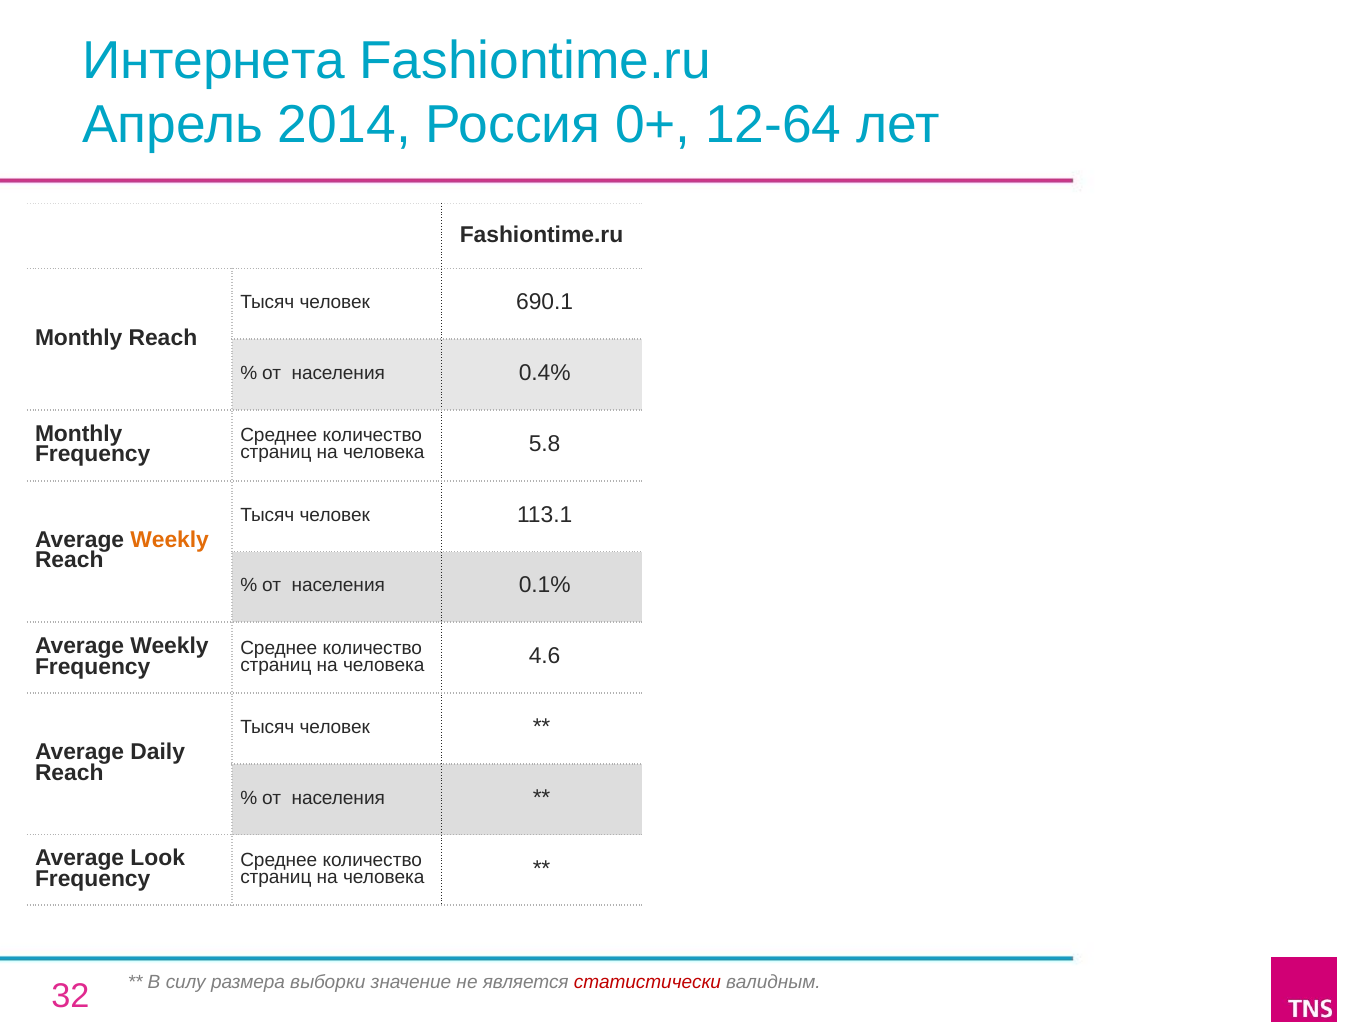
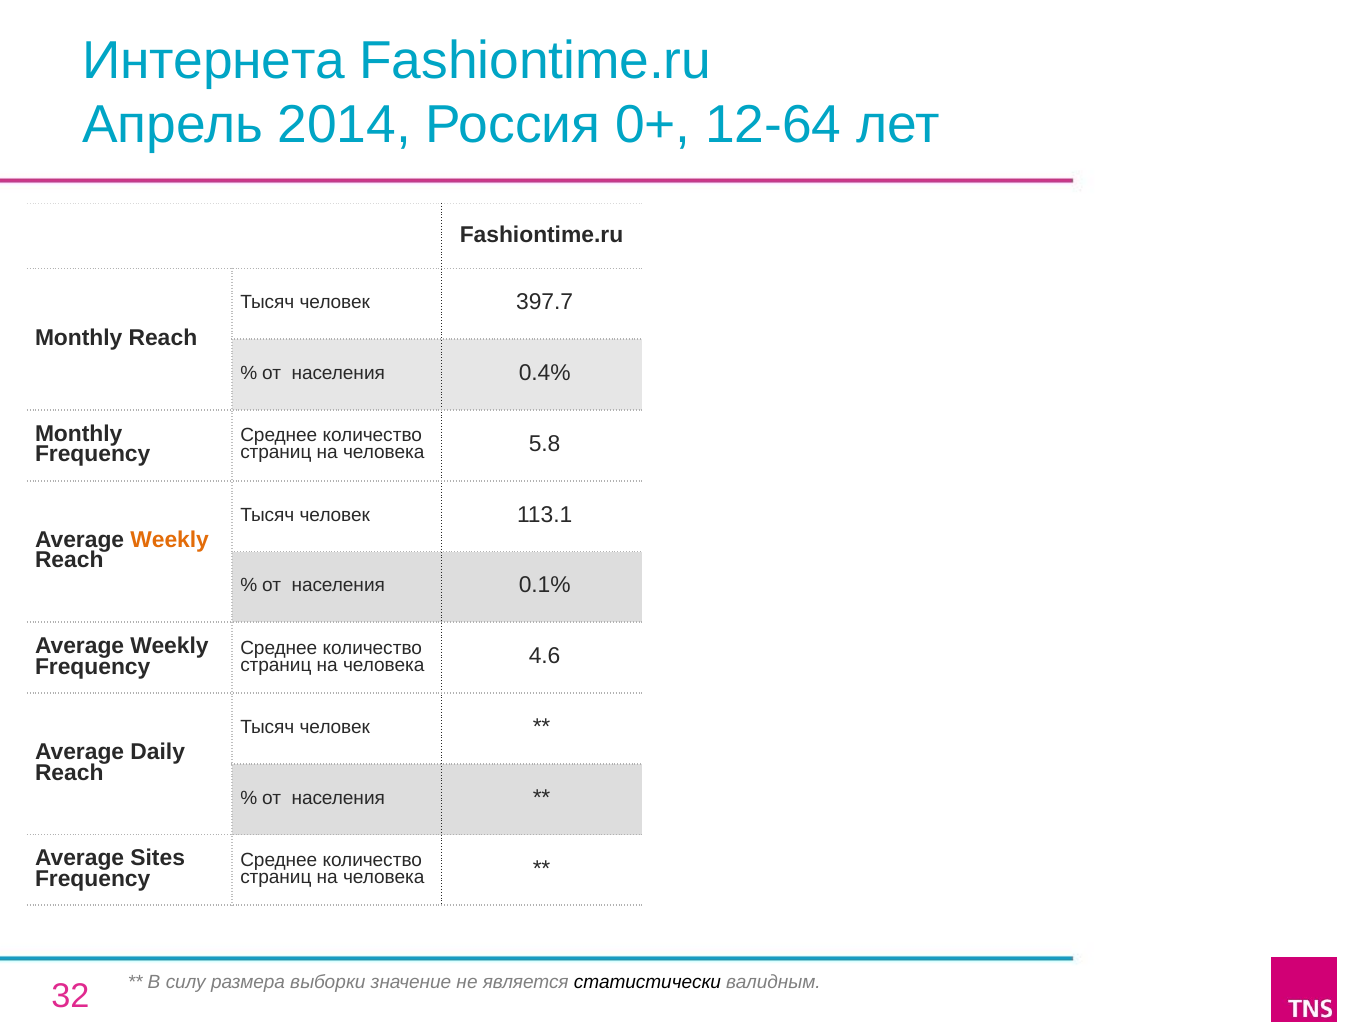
690.1: 690.1 -> 397.7 (545, 302)
Look: Look -> Sites (158, 858)
статистически colour: red -> black (647, 982)
